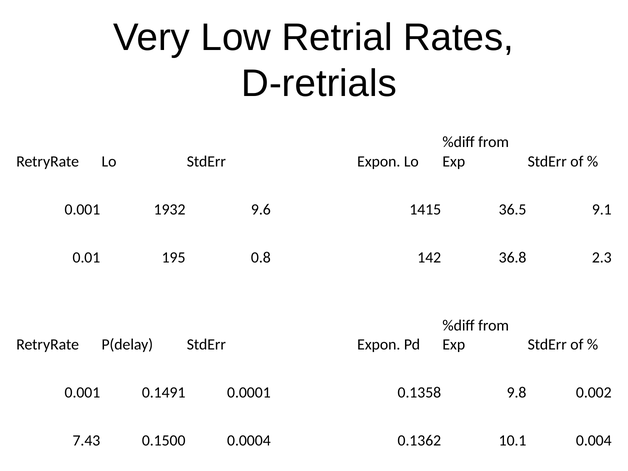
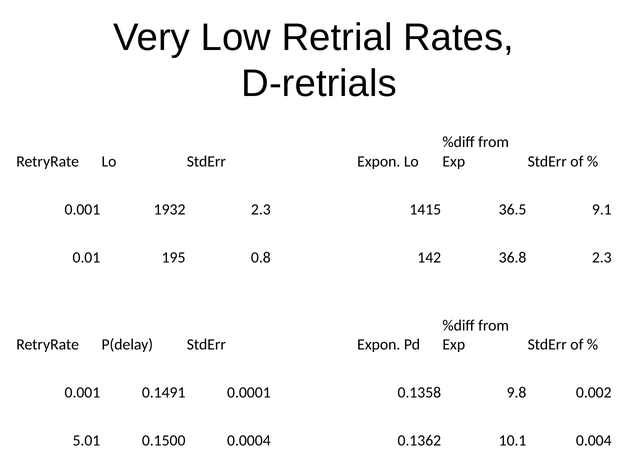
1932 9.6: 9.6 -> 2.3 (261, 209)
7.43: 7.43 -> 5.01 (86, 441)
